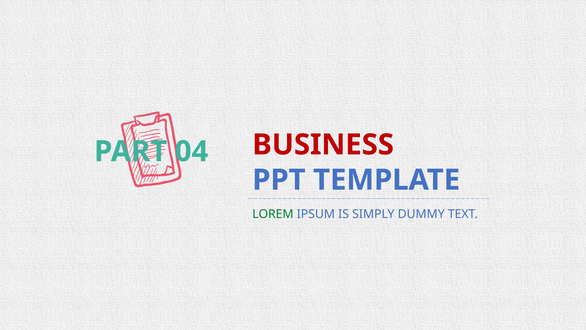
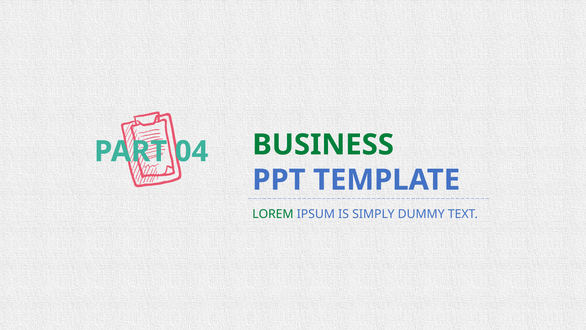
BUSINESS colour: red -> green (323, 145)
